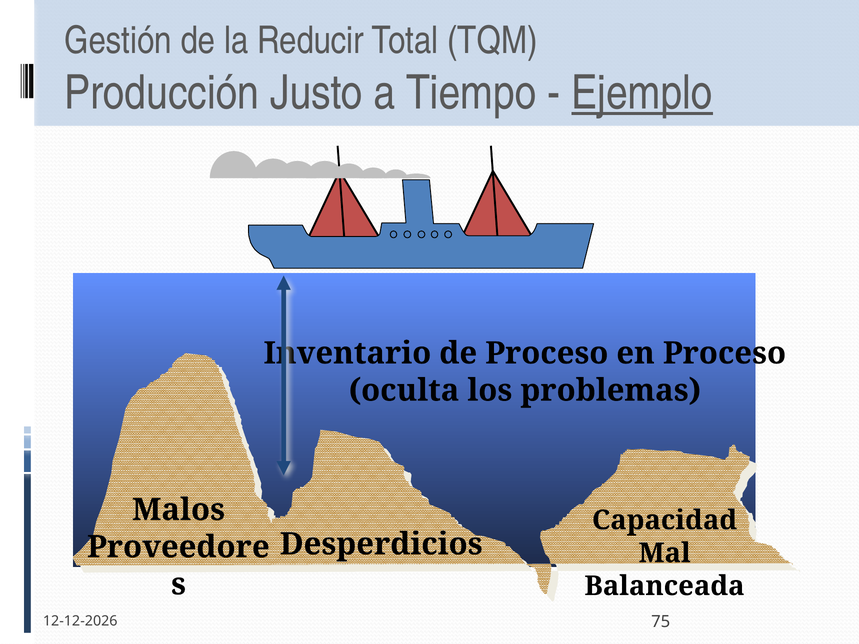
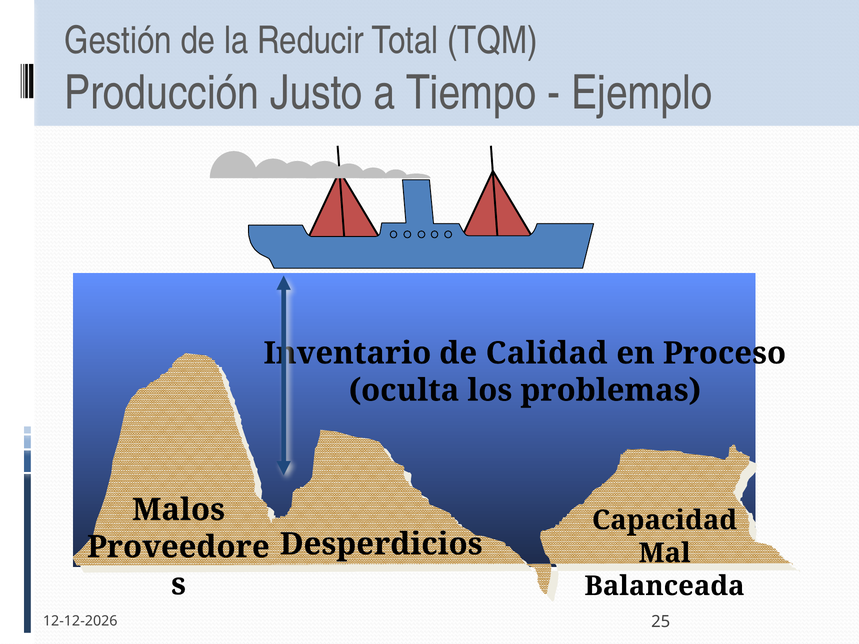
Ejemplo underline: present -> none (642, 93)
de Proceso: Proceso -> Calidad (547, 353)
75: 75 -> 25 (661, 622)
